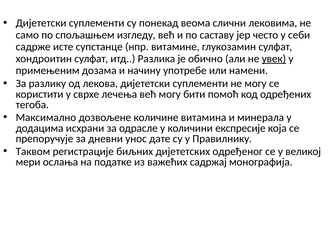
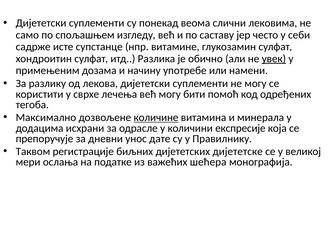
количине underline: none -> present (156, 118)
одређеног: одређеног -> дијететске (238, 152)
садржај: садржај -> шећера (208, 162)
